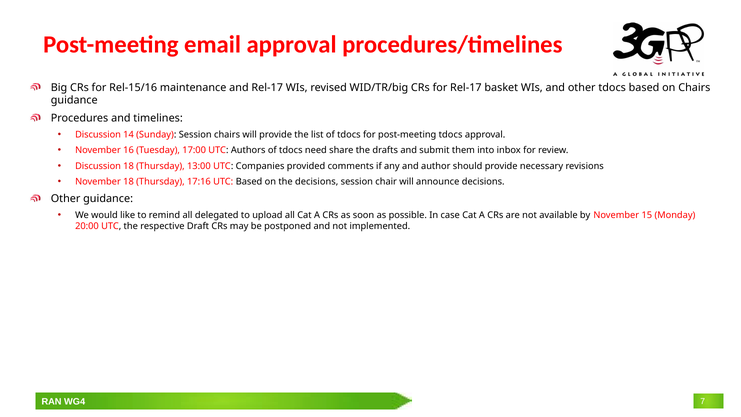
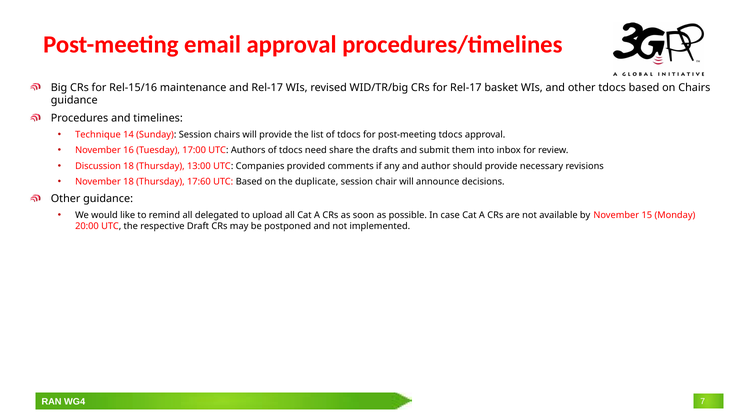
Discussion: Discussion -> Technique (98, 135)
17:16: 17:16 -> 17:60 (199, 182)
the decisions: decisions -> duplicate (317, 182)
